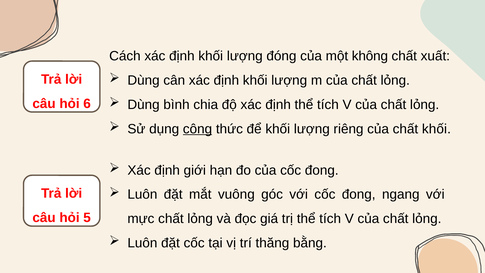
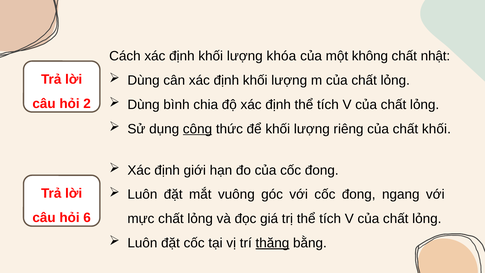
đóng: đóng -> khóa (281, 56)
xuất: xuất -> nhật (435, 56)
6: 6 -> 2 (87, 104)
5: 5 -> 6 (87, 218)
thăng underline: none -> present (272, 243)
